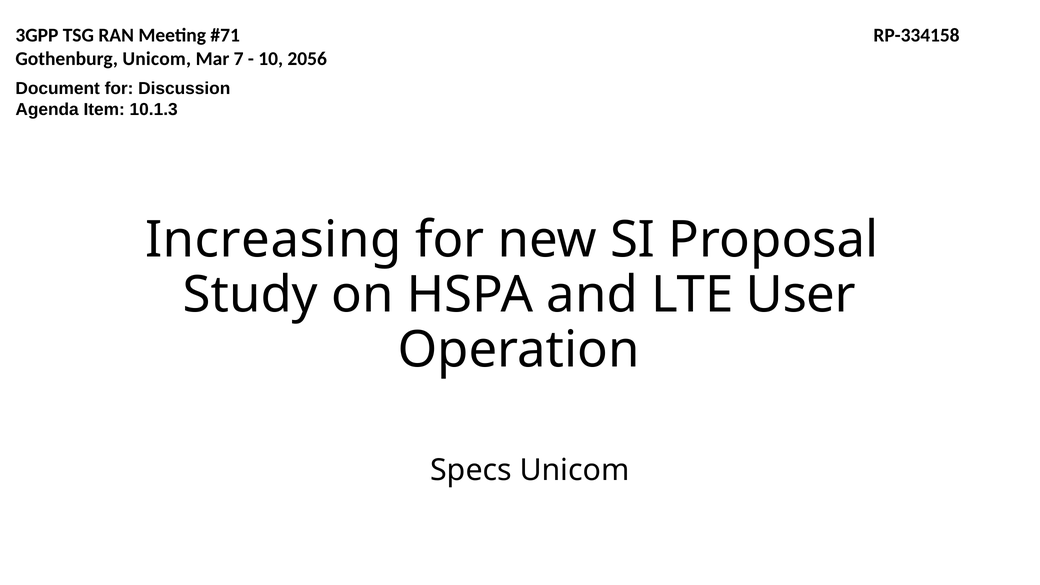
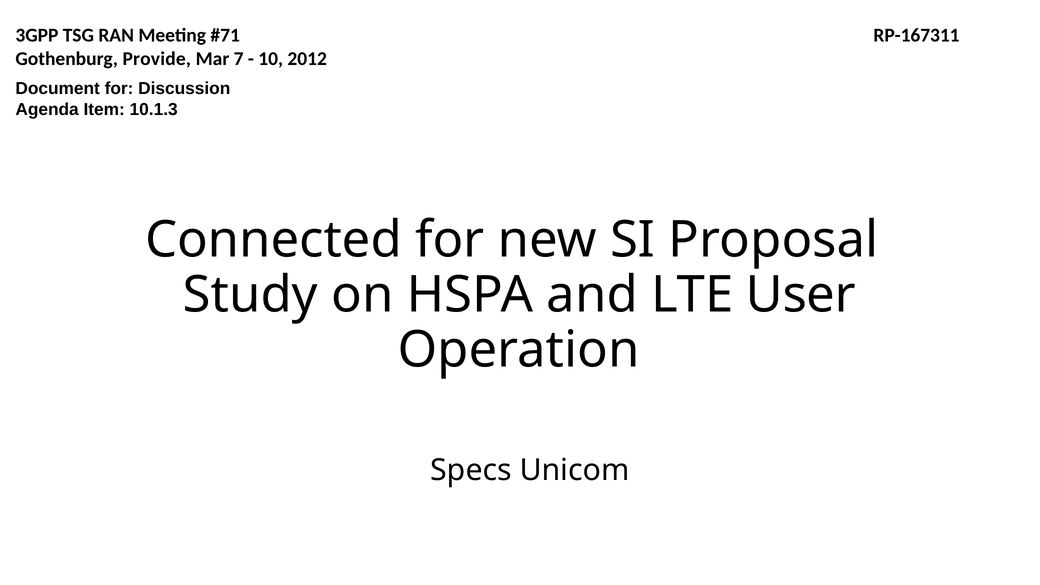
RP-334158: RP-334158 -> RP-167311 (917, 35)
Gothenburg Unicom: Unicom -> Provide (157, 59)
2056: 2056 -> 2012 (307, 59)
Increasing: Increasing -> Connected (274, 240)
